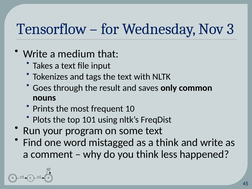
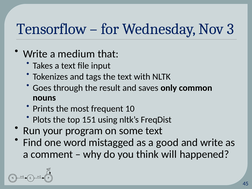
101: 101 -> 151 (89, 120)
a think: think -> good (167, 143)
less: less -> will (169, 154)
